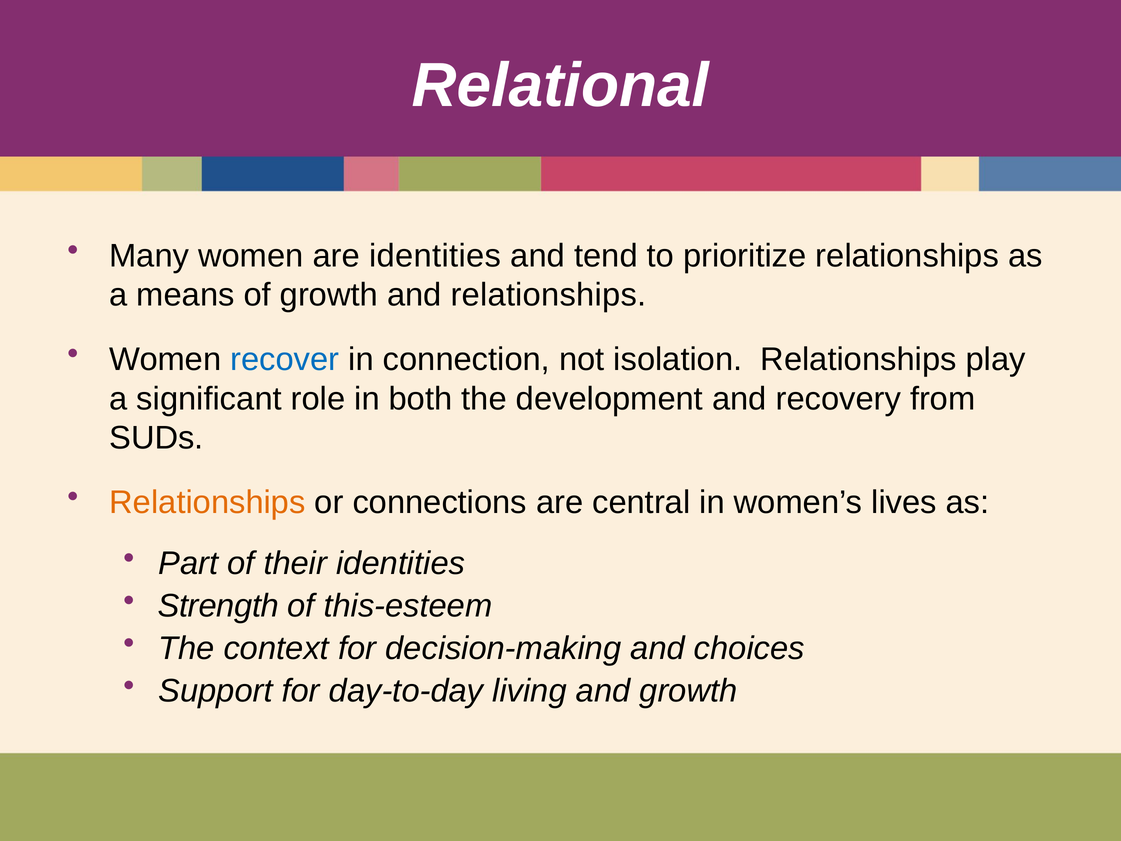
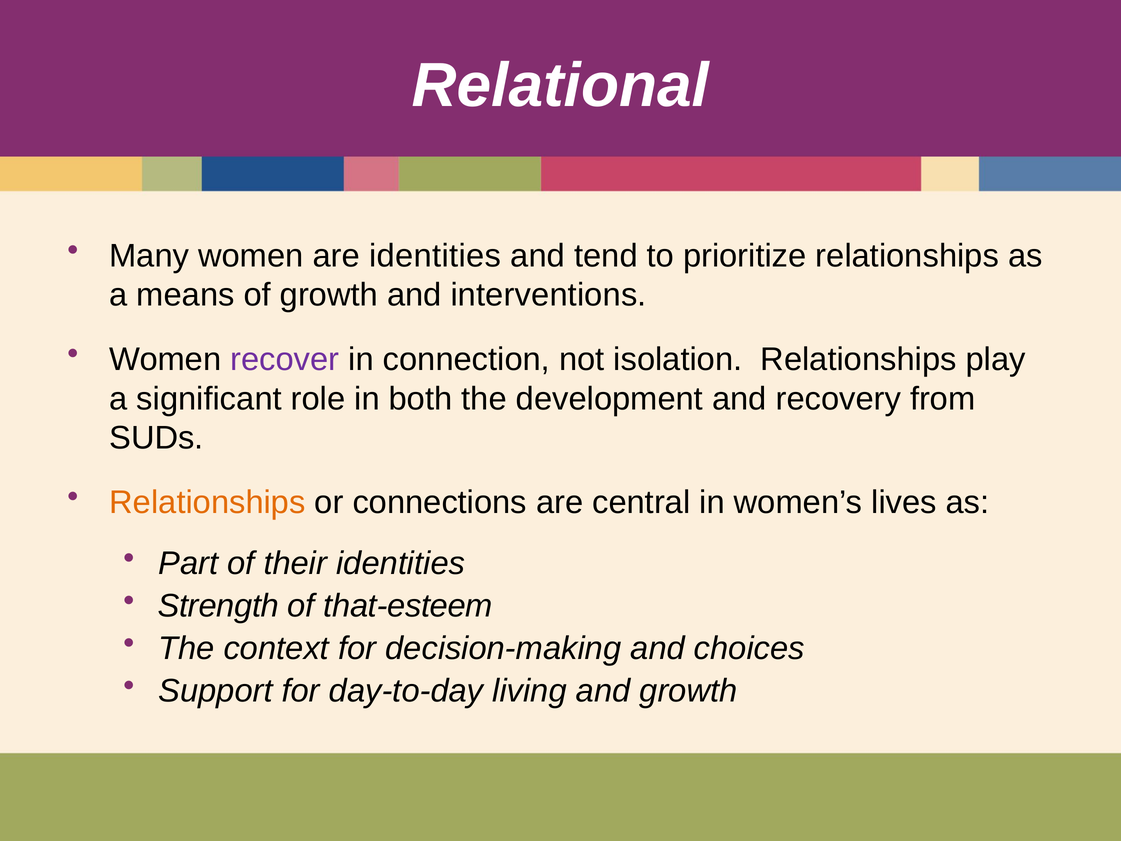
and relationships: relationships -> interventions (549, 295)
recover colour: blue -> purple (285, 359)
this-esteem: this-esteem -> that-esteem (408, 606)
